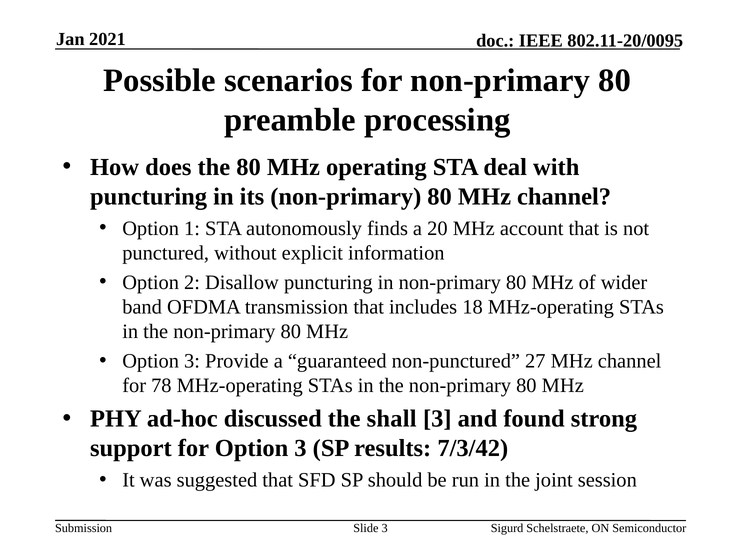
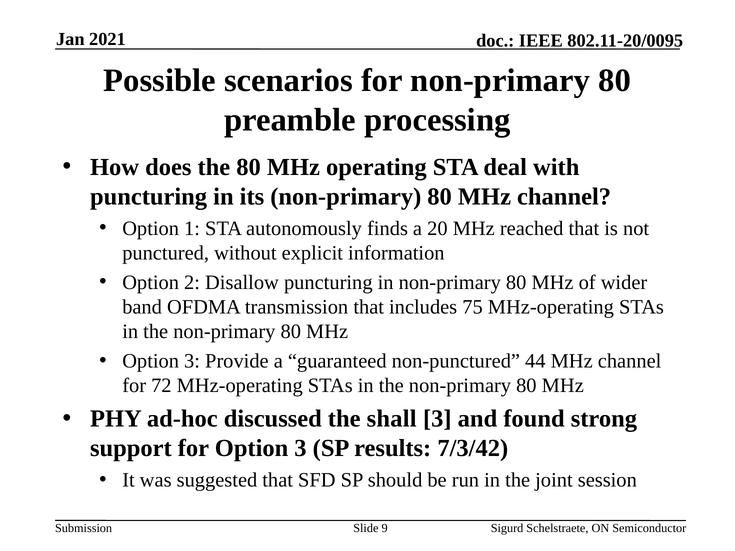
account: account -> reached (532, 228)
18: 18 -> 75 (473, 307)
27: 27 -> 44 (535, 361)
78: 78 -> 72 (161, 386)
Slide 3: 3 -> 9 (385, 529)
